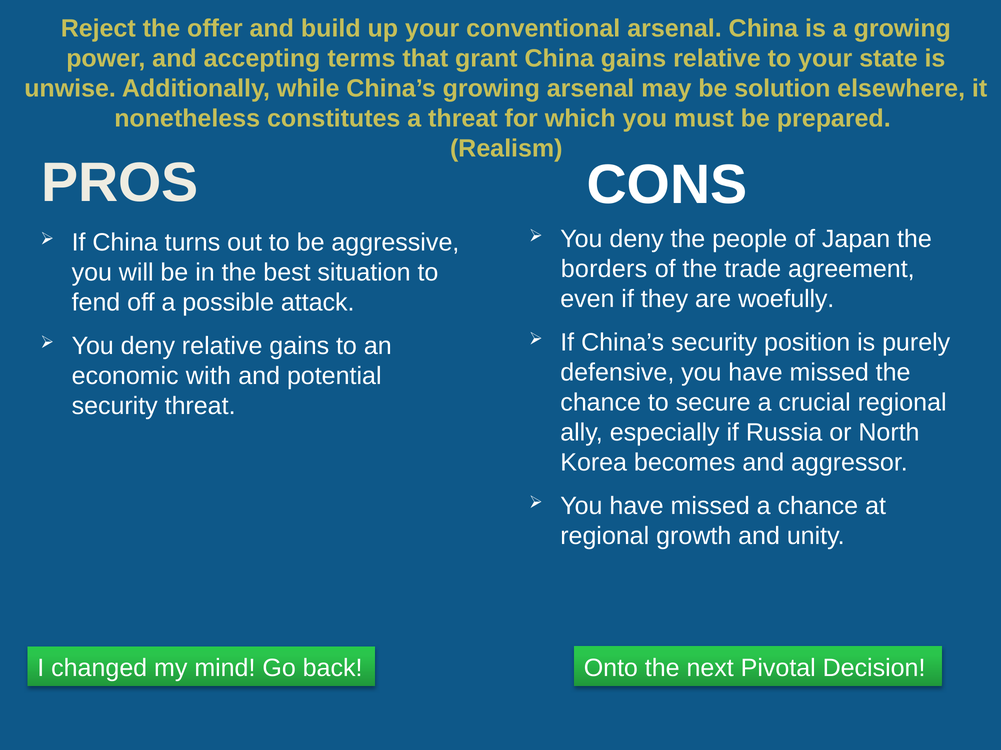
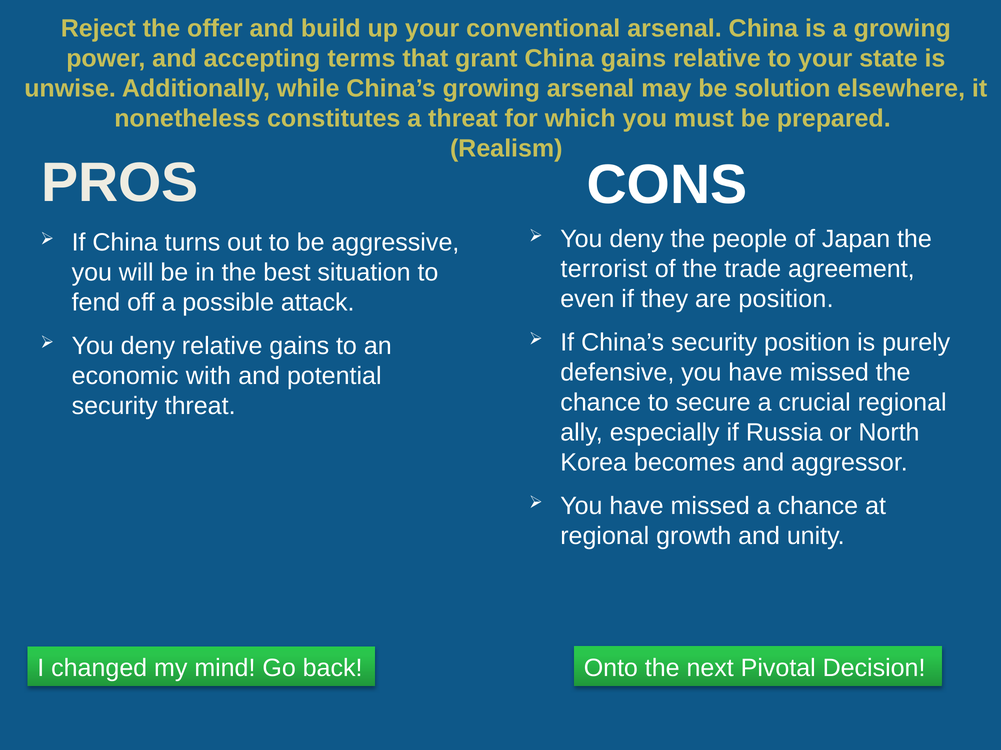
borders: borders -> terrorist (604, 269)
are woefully: woefully -> position (786, 299)
